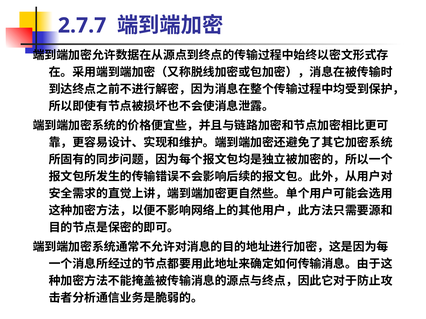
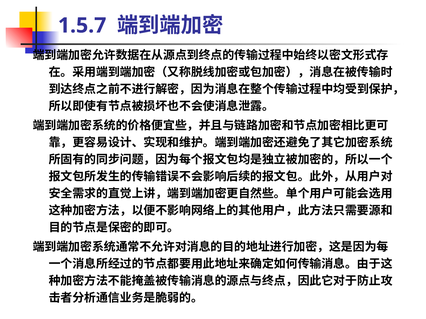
2.7.7: 2.7.7 -> 1.5.7 (82, 26)
